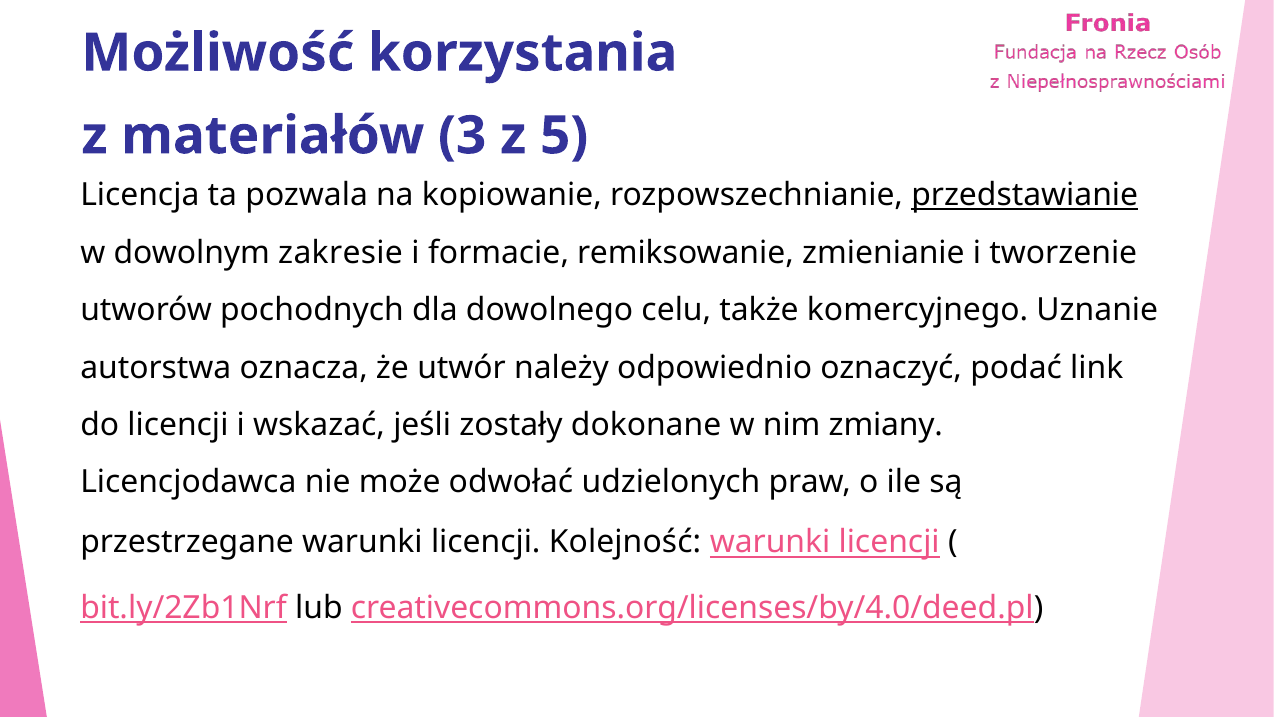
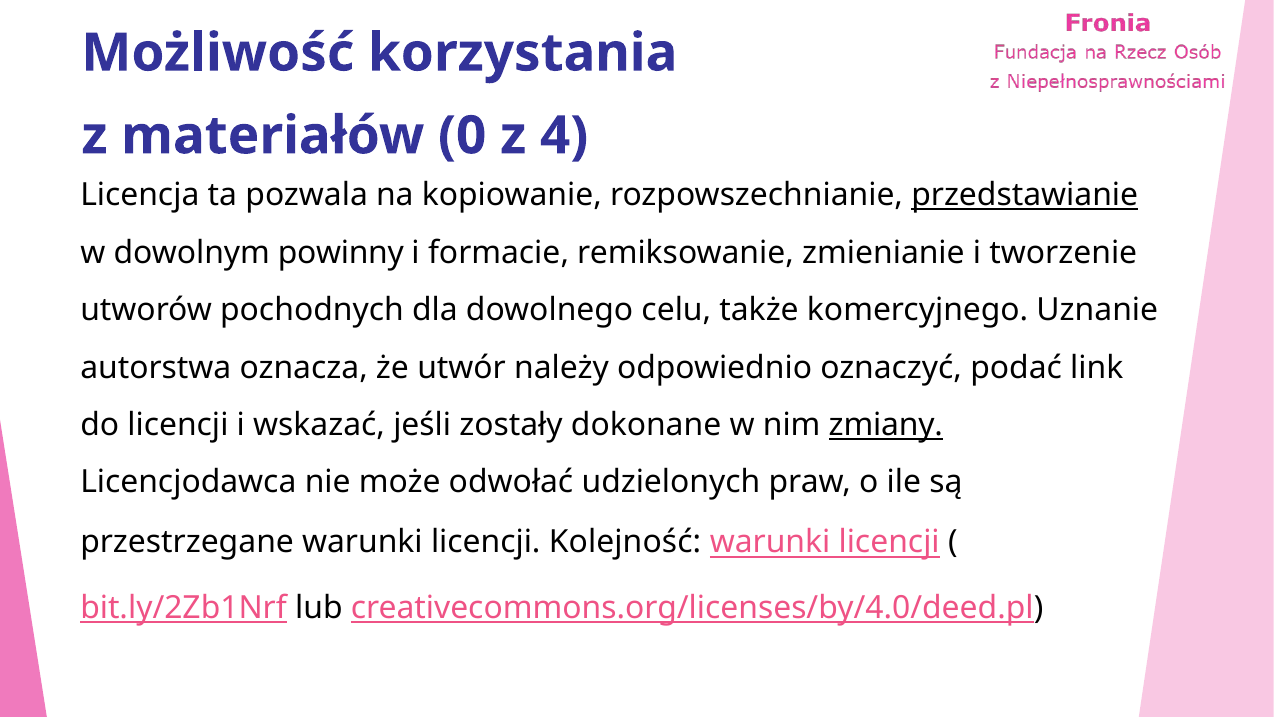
3: 3 -> 0 (462, 136)
5: 5 -> 4 (564, 136)
zakresie: zakresie -> powinny (341, 253)
zmiany underline: none -> present (886, 425)
